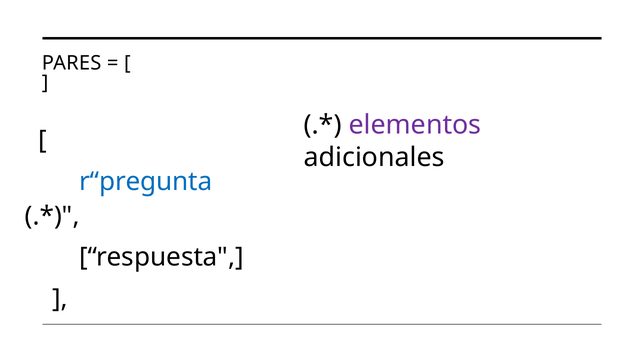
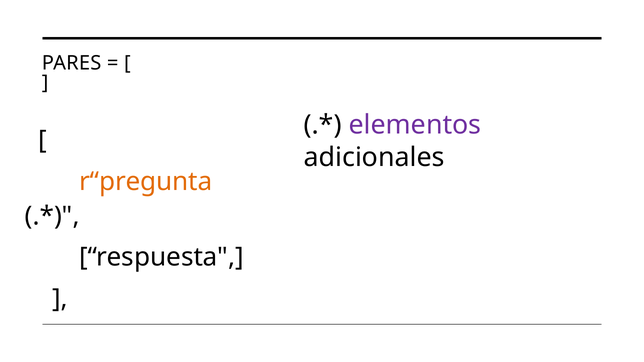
r“pregunta colour: blue -> orange (146, 182)
